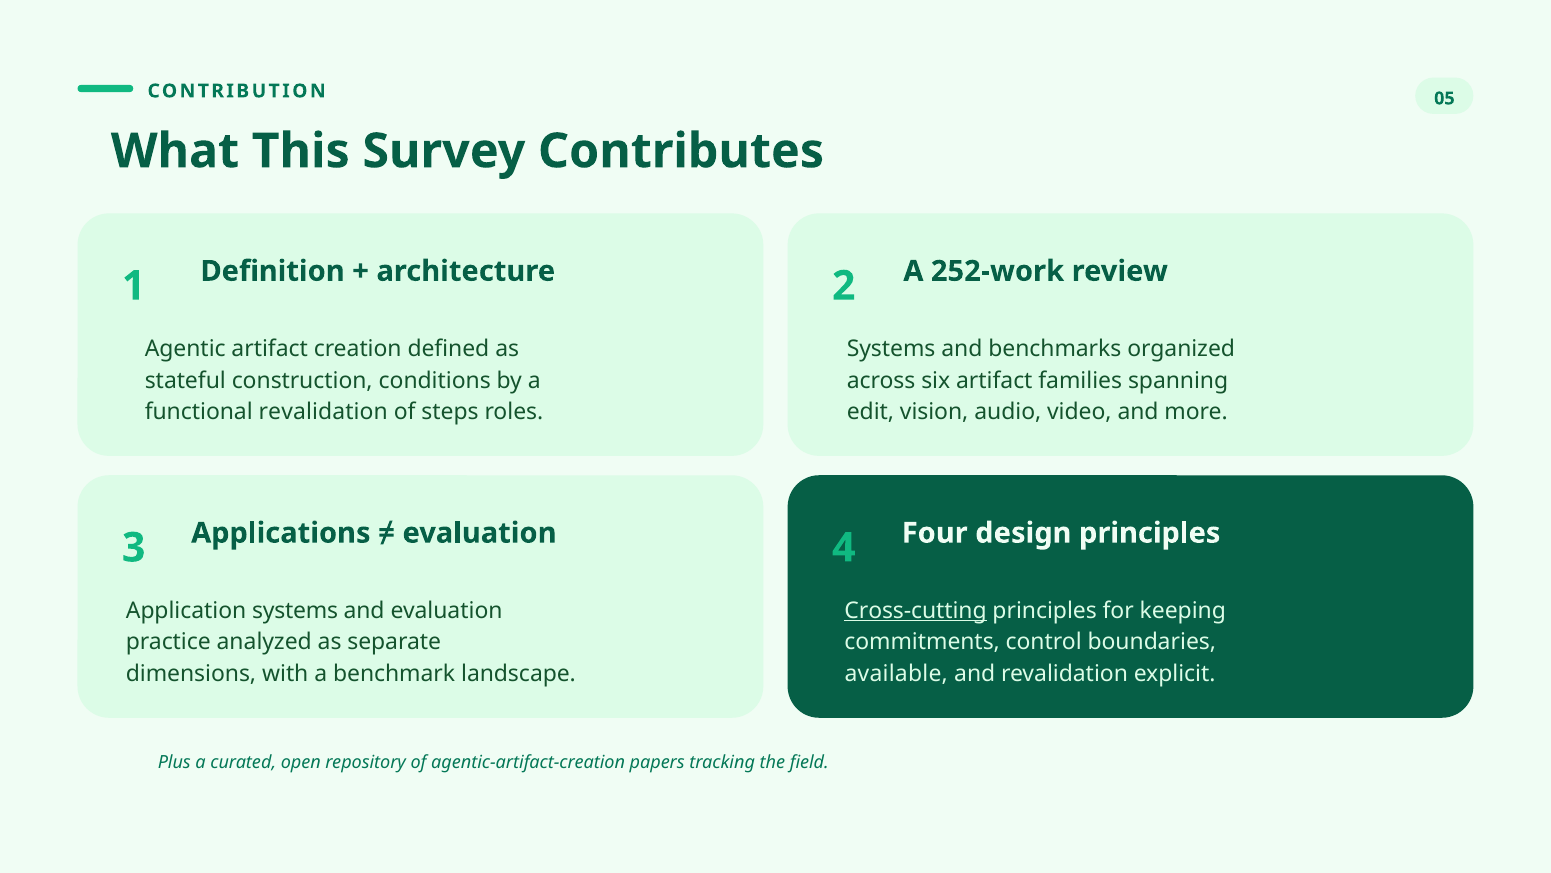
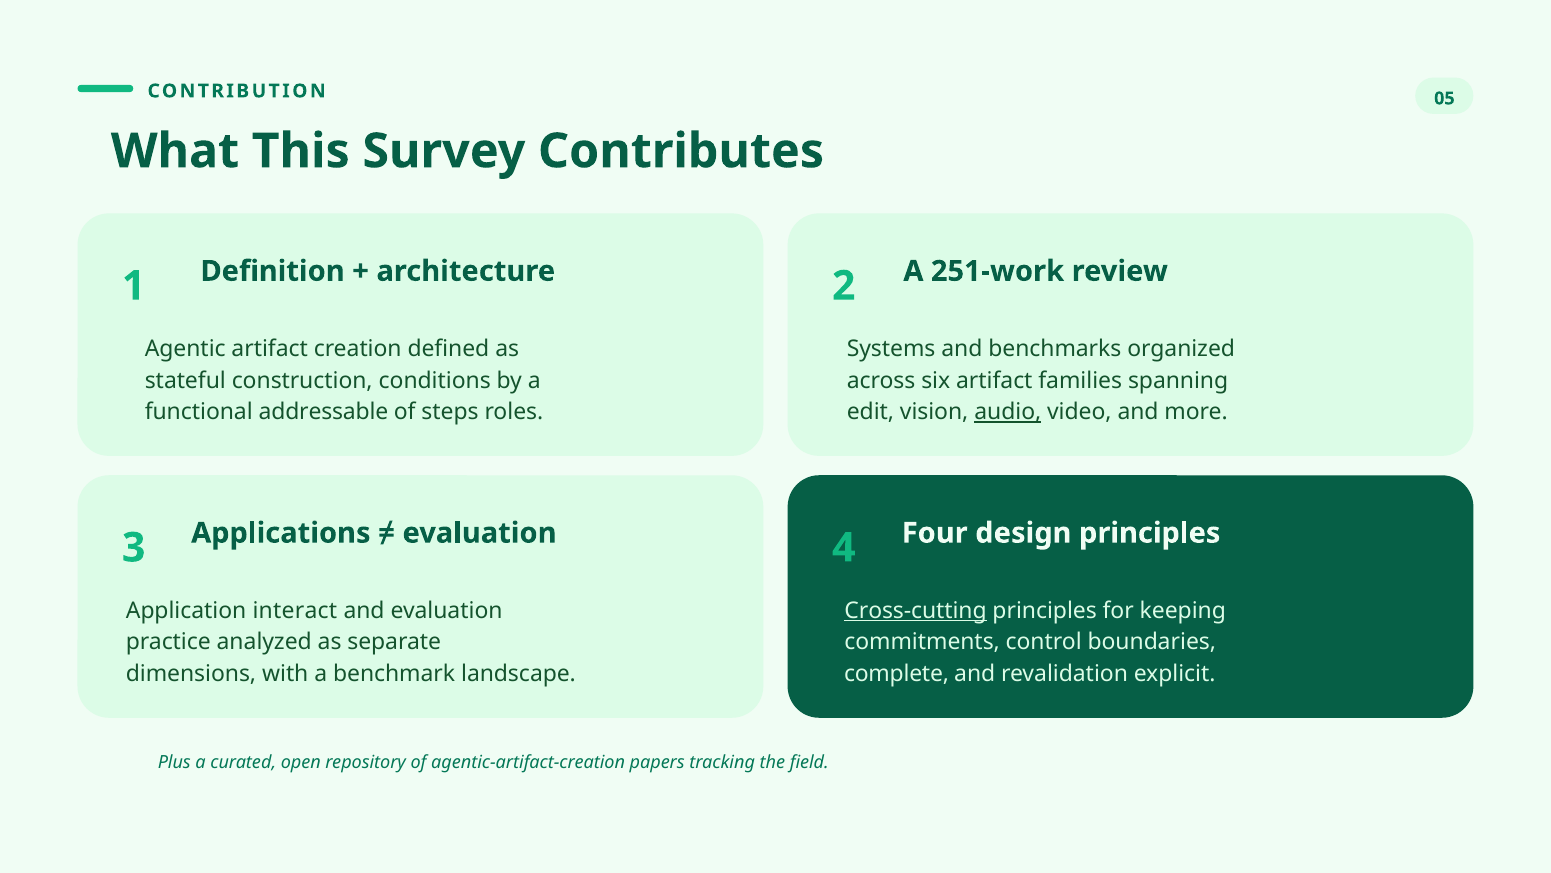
252-work: 252-work -> 251-work (997, 271)
functional revalidation: revalidation -> addressable (323, 412)
audio underline: none -> present (1008, 412)
Application systems: systems -> interact (295, 610)
available: available -> complete (896, 673)
